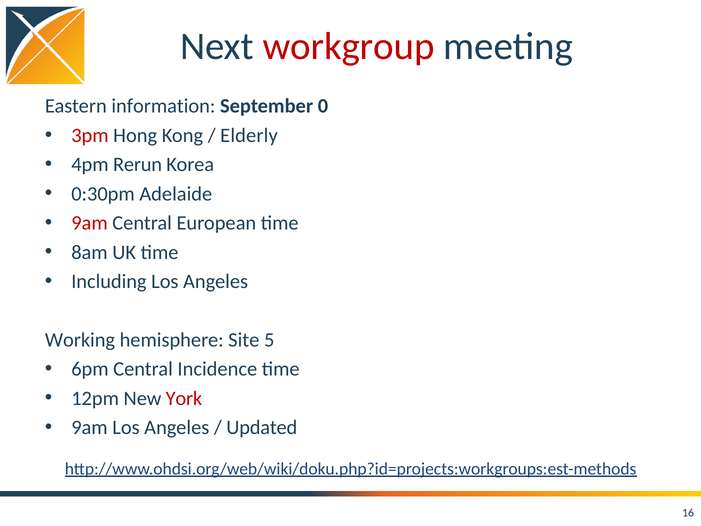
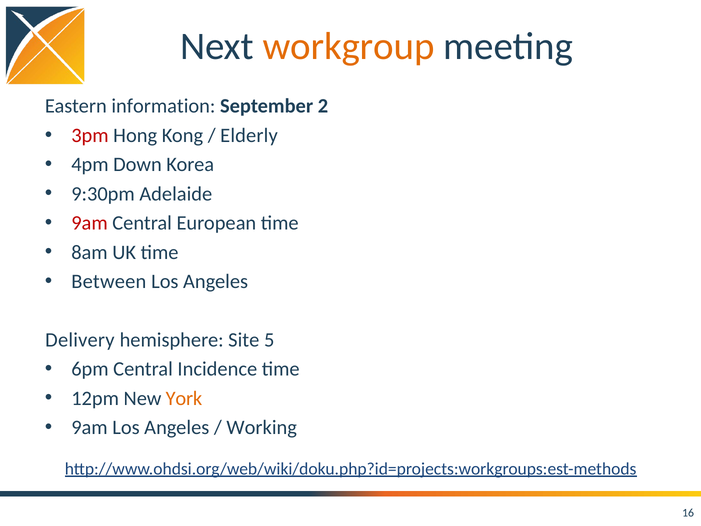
workgroup colour: red -> orange (349, 47)
0: 0 -> 2 (323, 106)
Rerun: Rerun -> Down (137, 165)
0:30pm: 0:30pm -> 9:30pm (103, 194)
Including: Including -> Between (109, 281)
Working: Working -> Delivery (80, 340)
York colour: red -> orange (184, 398)
Updated: Updated -> Working (262, 427)
